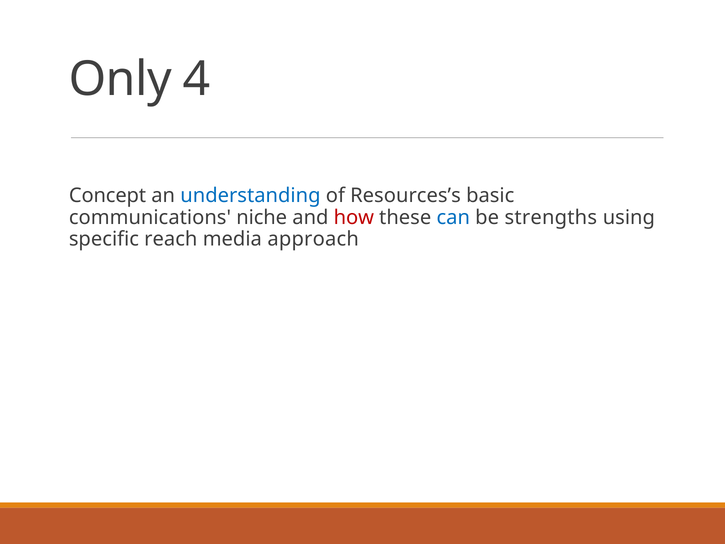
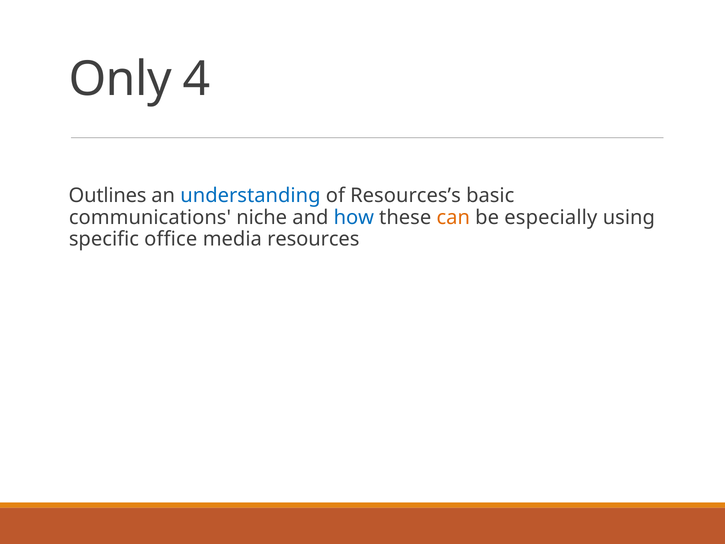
Concept: Concept -> Outlines (108, 196)
how colour: red -> blue (354, 217)
can colour: blue -> orange (453, 217)
strengths: strengths -> especially (551, 217)
reach: reach -> office (171, 239)
approach: approach -> resources (313, 239)
